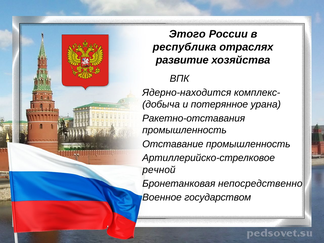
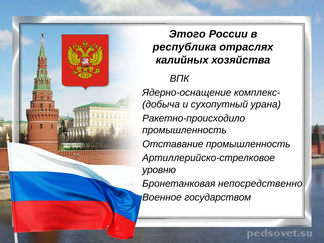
развитие: развитие -> калийных (182, 60)
Ядерно-находится: Ядерно-находится -> Ядерно-оснащение (187, 93)
потерянное: потерянное -> сухопутный (219, 104)
Ракетно-отставания: Ракетно-отставания -> Ракетно-происходило (194, 118)
речной: речной -> уровню (159, 170)
